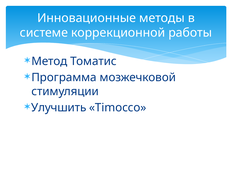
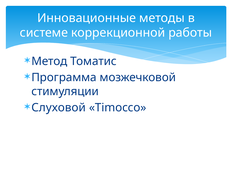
Улучшить: Улучшить -> Слуховой (59, 108)
